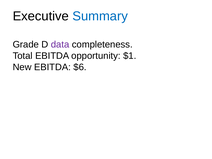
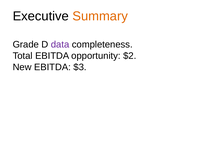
Summary colour: blue -> orange (100, 16)
$1: $1 -> $2 (130, 56)
$6: $6 -> $3 (80, 67)
